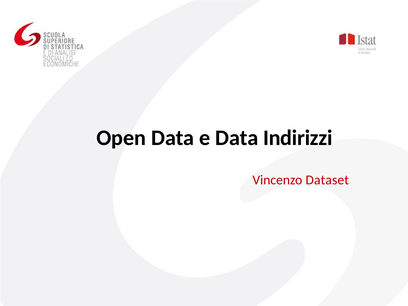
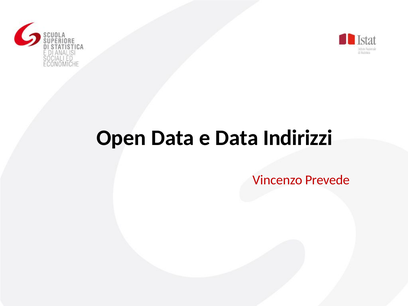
Dataset: Dataset -> Prevede (327, 180)
